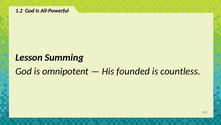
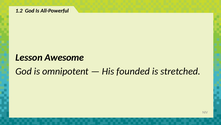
Summing: Summing -> Awesome (64, 57)
countless: countless -> stretched (180, 71)
